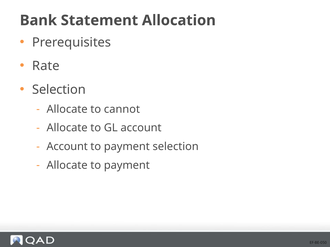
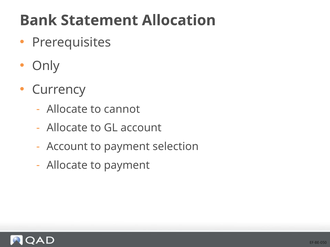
Rate: Rate -> Only (46, 66)
Selection: Selection -> Currency (59, 90)
